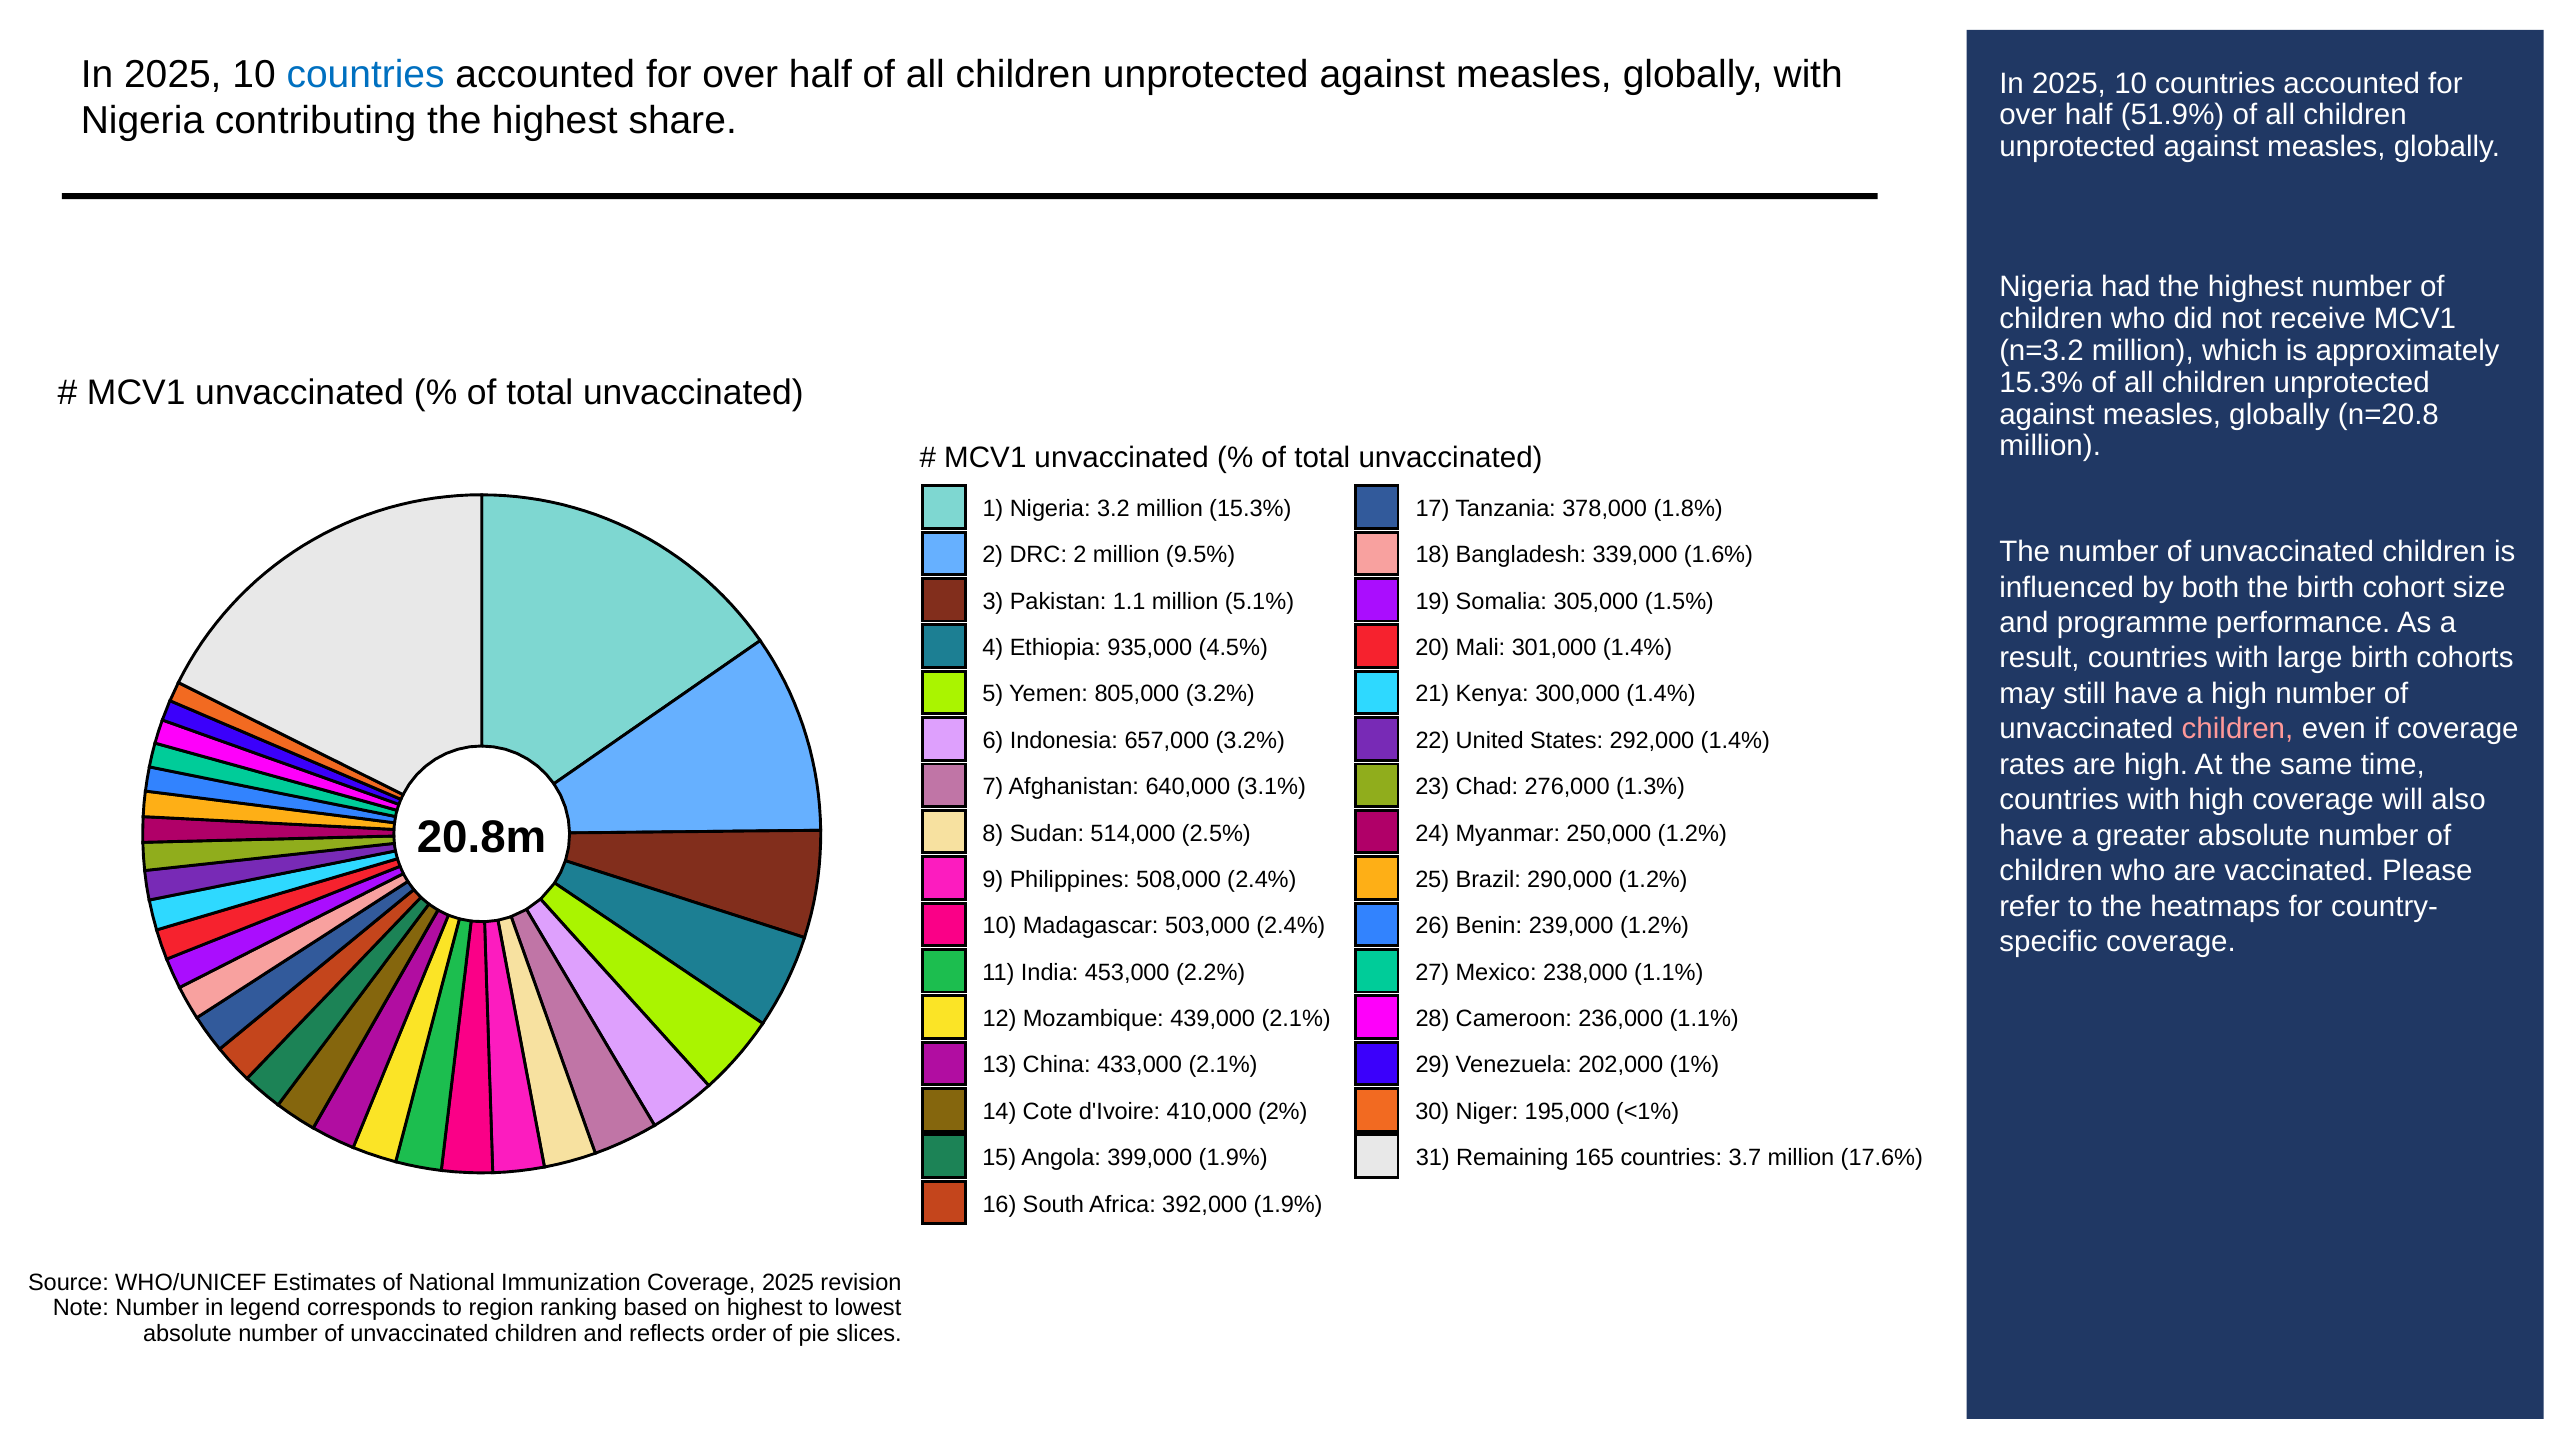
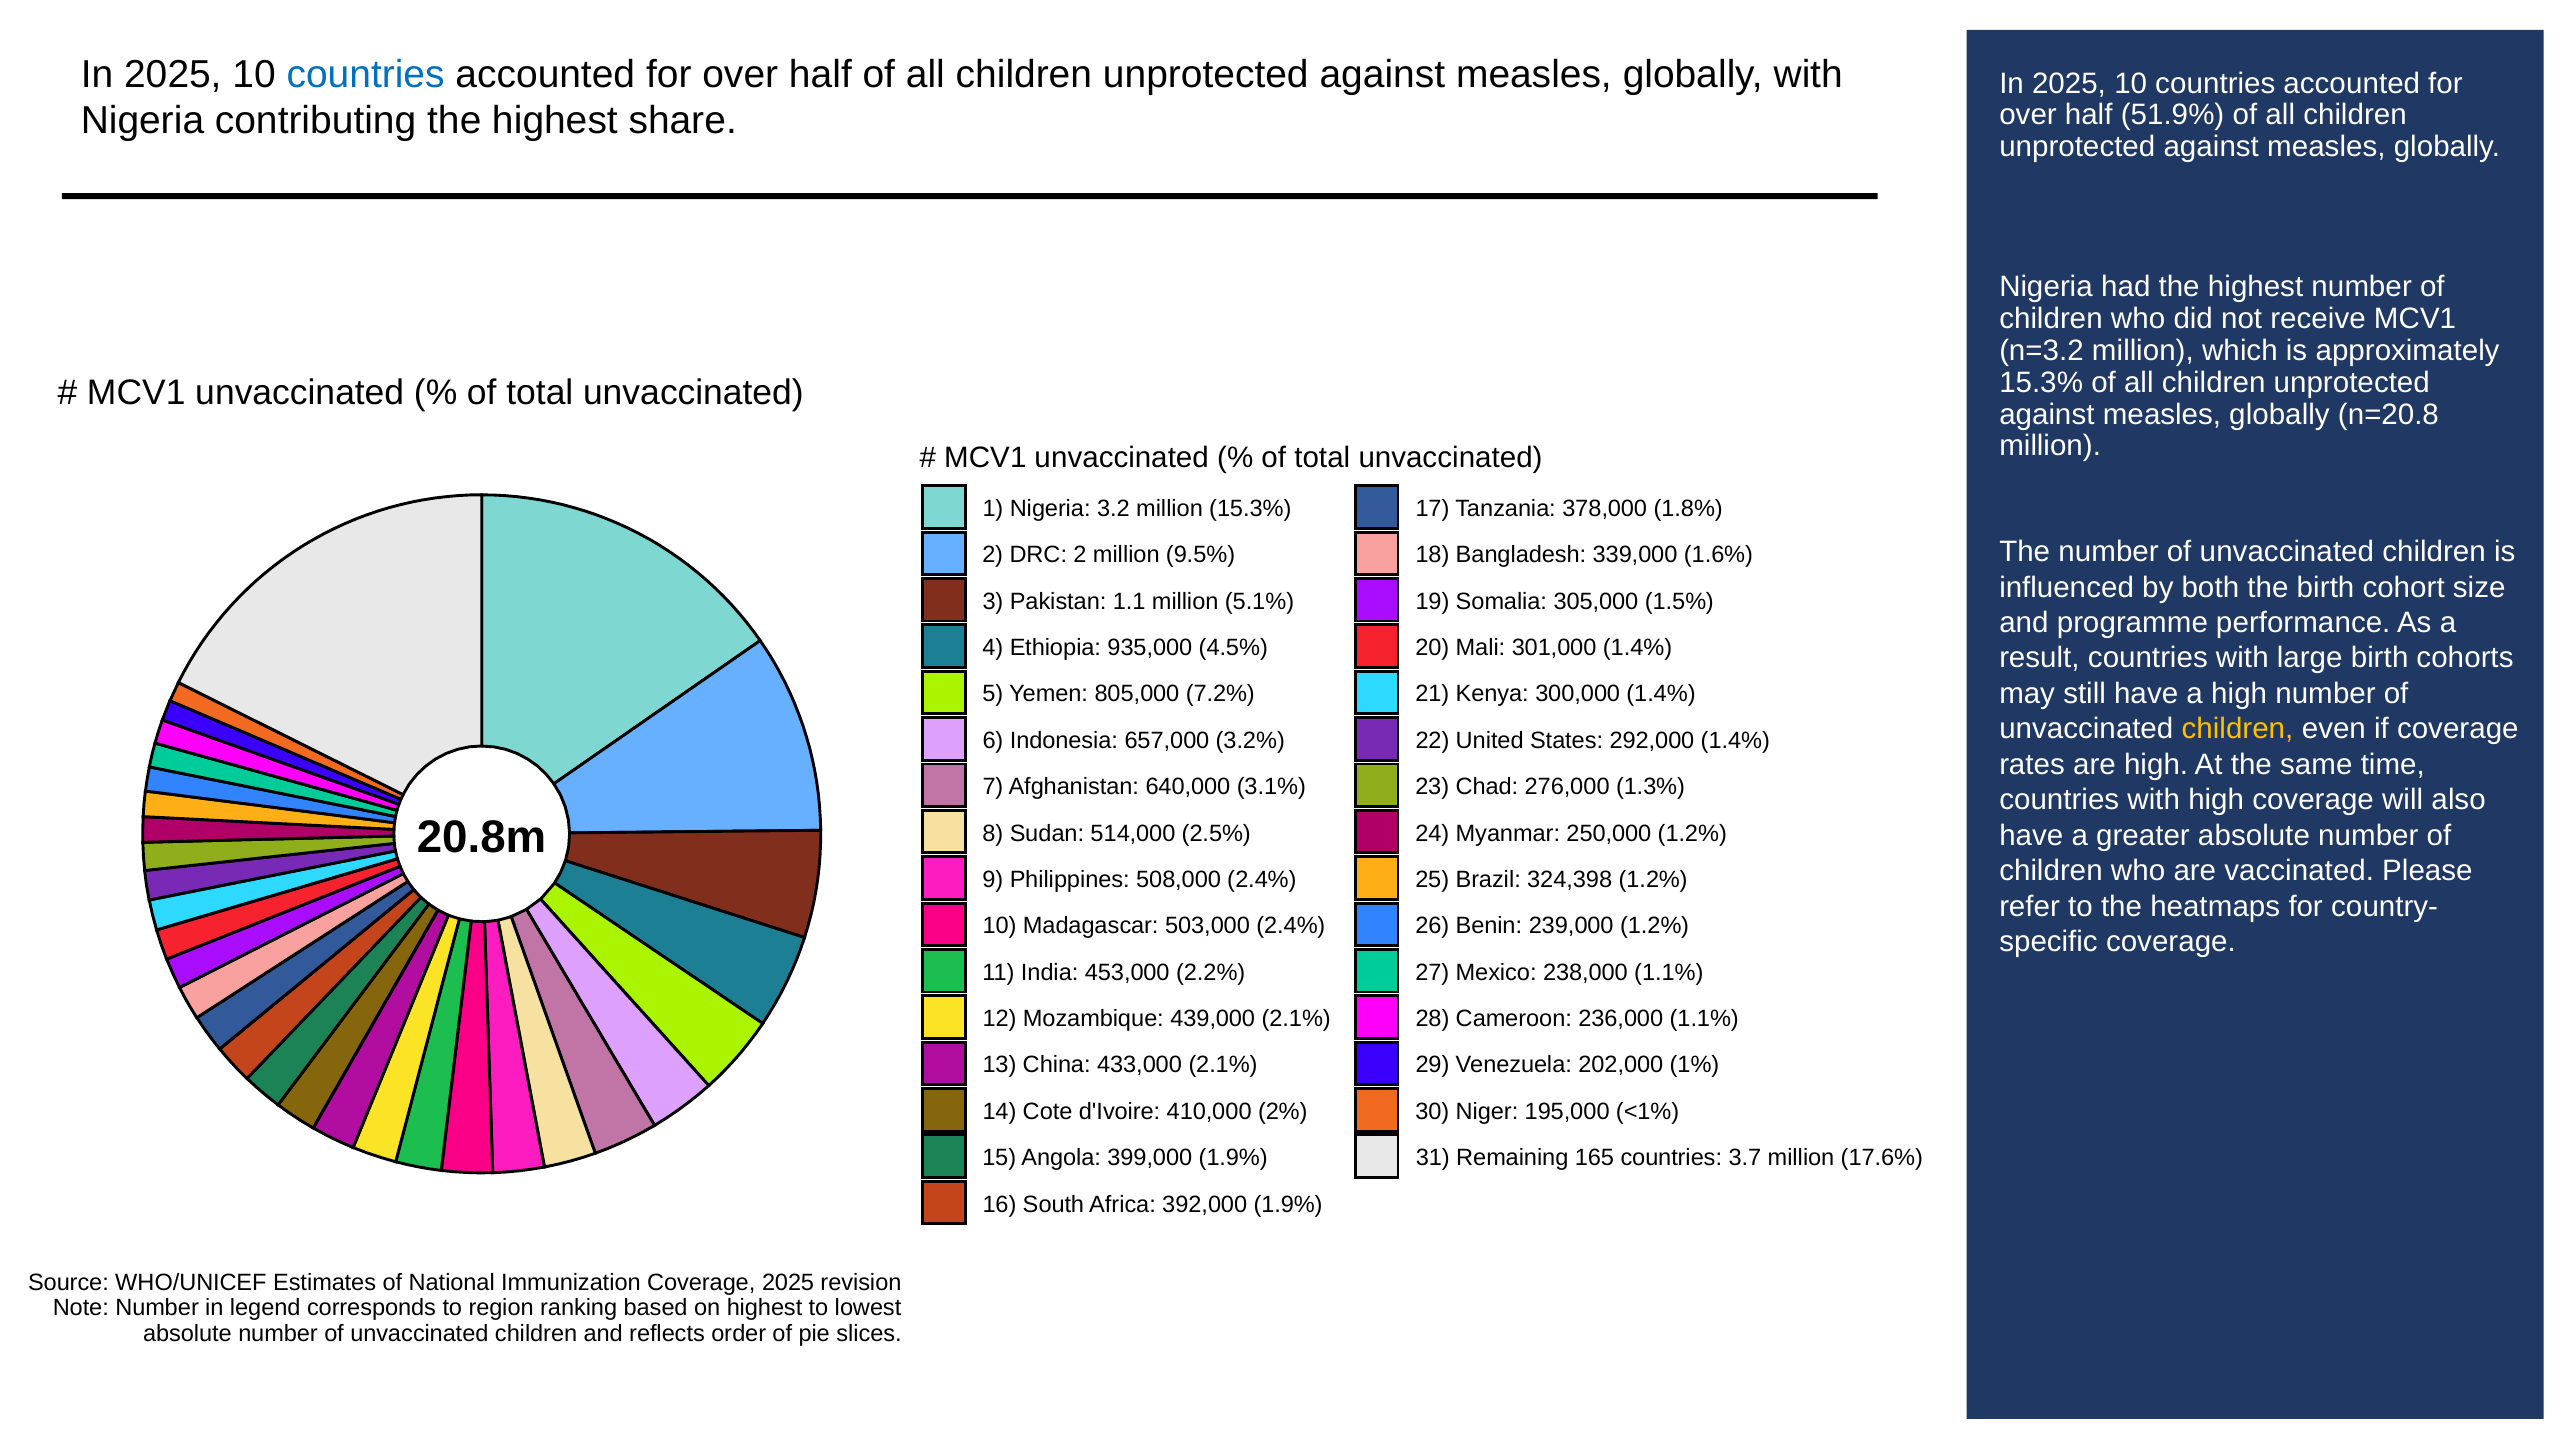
805,000 3.2%: 3.2% -> 7.2% (1220, 694)
children colour: pink -> yellow (2237, 729)
290,000: 290,000 -> 324,398 (1570, 880)
